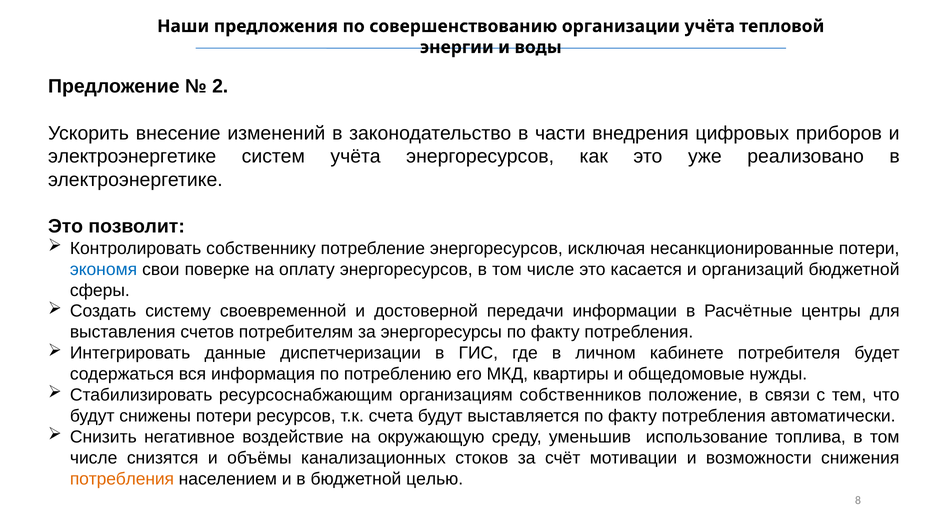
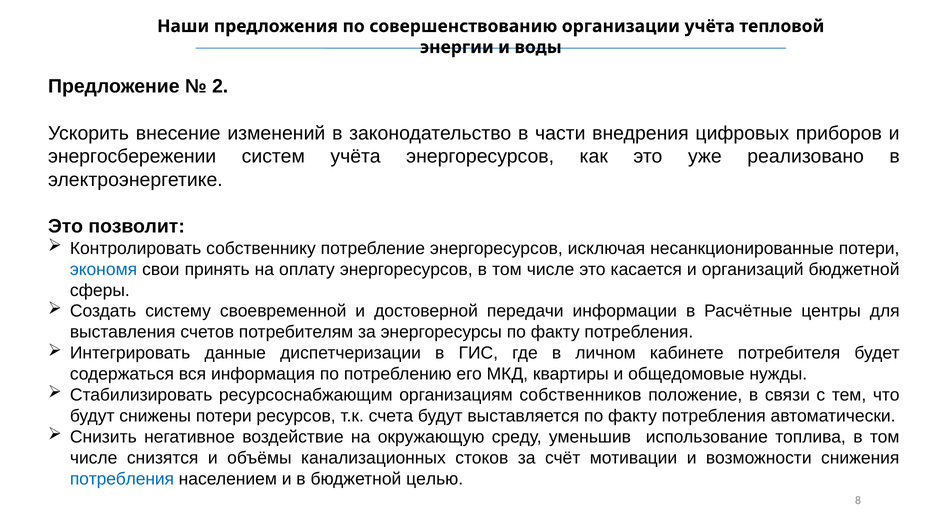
электроэнергетике: электроэнергетике -> энергосбережении (132, 157)
поверке: поверке -> принять (217, 269)
потребления colour: orange -> blue (122, 479)
